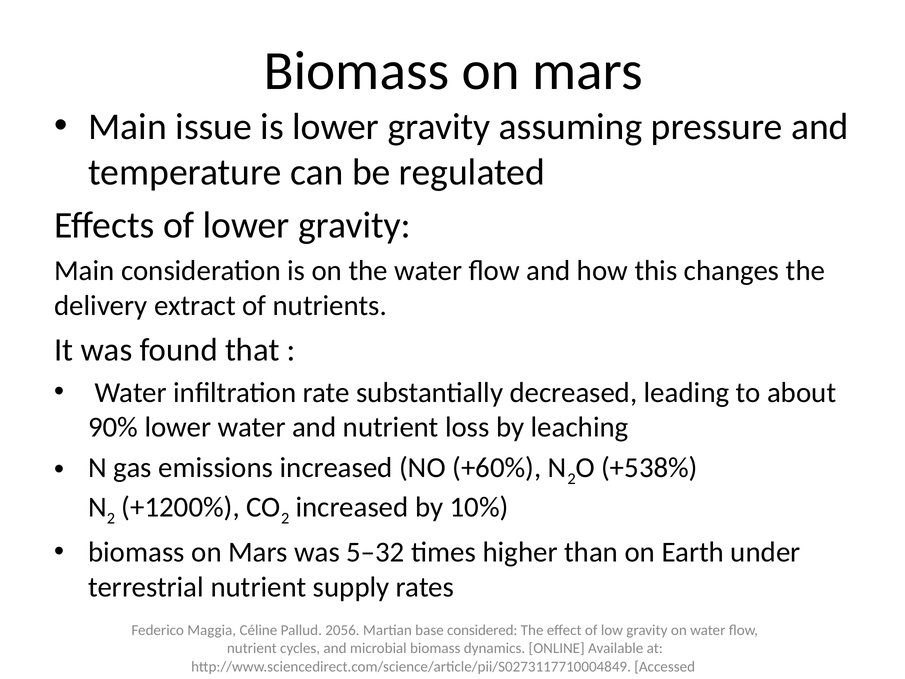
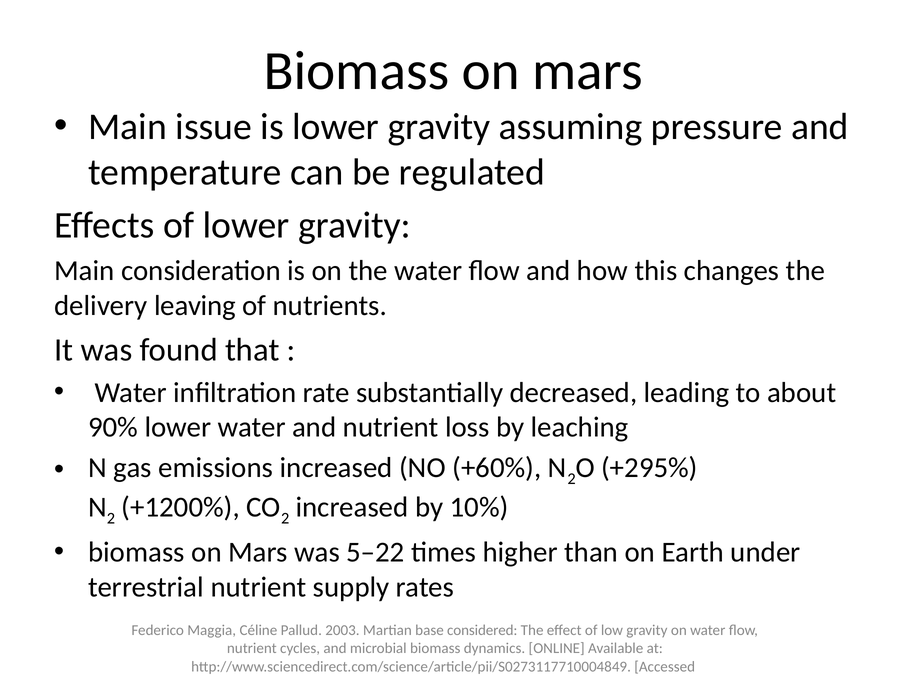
extract: extract -> leaving (195, 305)
+538%: +538% -> +295% (649, 468)
5–32: 5–32 -> 5–22 (375, 552)
2056: 2056 -> 2003 (342, 630)
